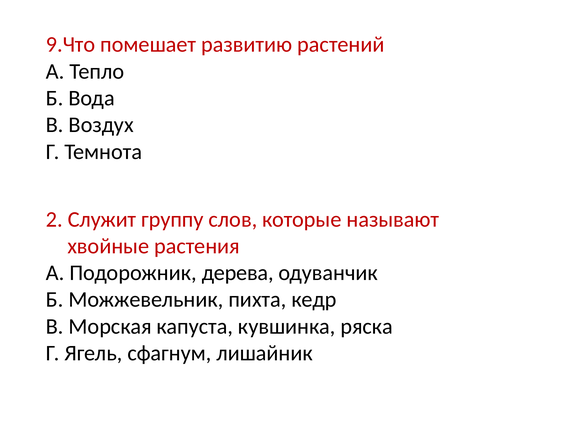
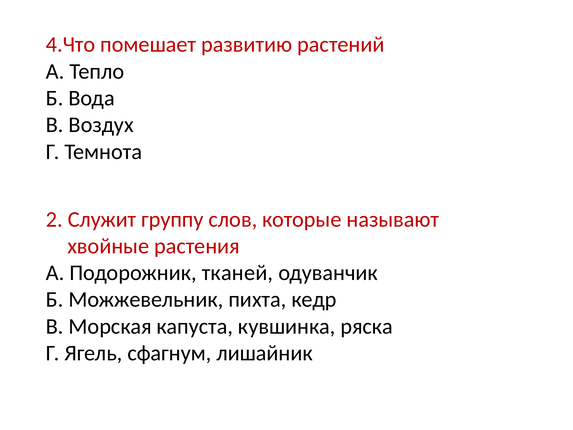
9.Что: 9.Что -> 4.Что (71, 45)
дерева: дерева -> тканей (237, 273)
